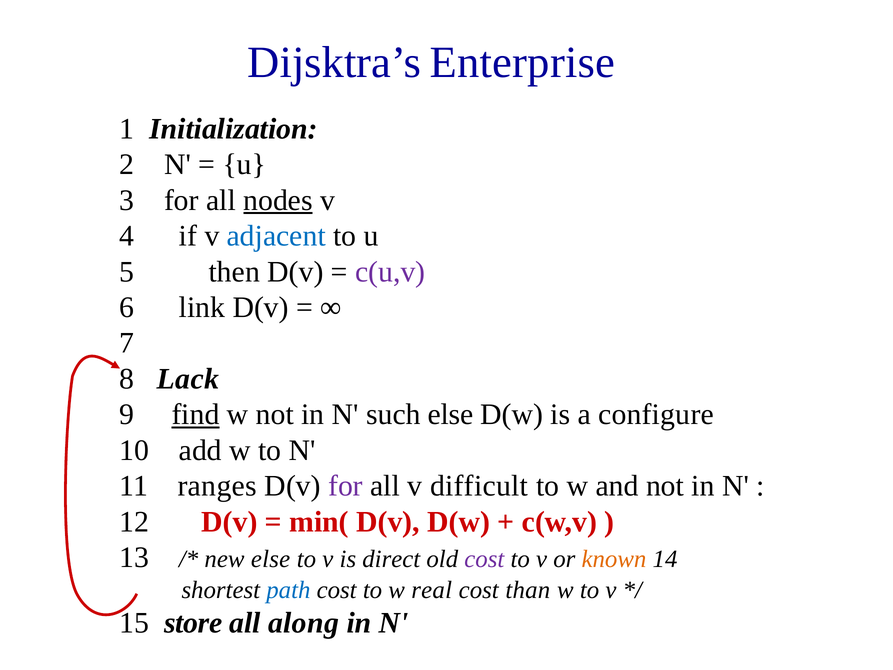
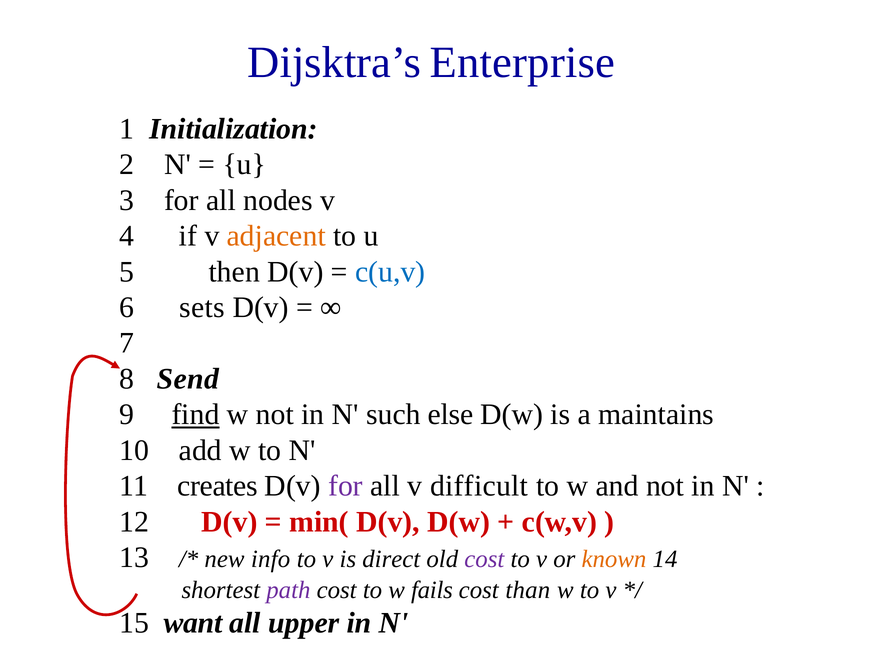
nodes underline: present -> none (278, 200)
adjacent colour: blue -> orange (276, 236)
c(u,v colour: purple -> blue (390, 272)
link: link -> sets (202, 307)
Lack: Lack -> Send (188, 379)
configure: configure -> maintains (656, 414)
ranges: ranges -> creates (218, 486)
new else: else -> info (271, 559)
path colour: blue -> purple (288, 590)
real: real -> fails (432, 590)
store: store -> want (193, 623)
along: along -> upper (304, 623)
